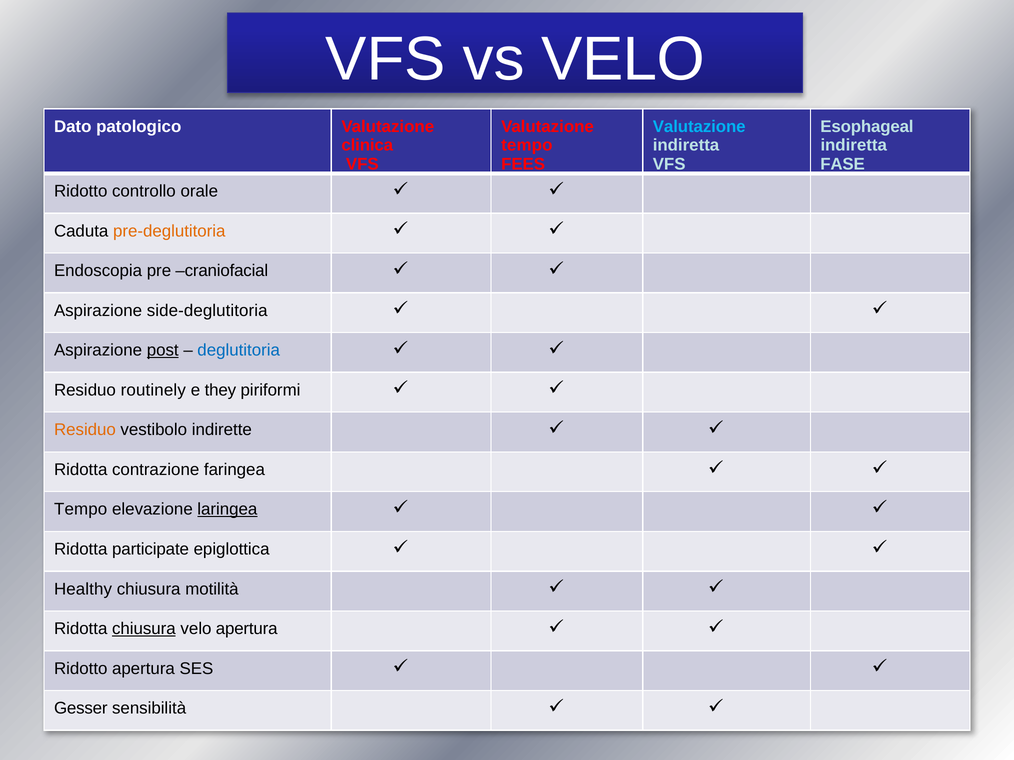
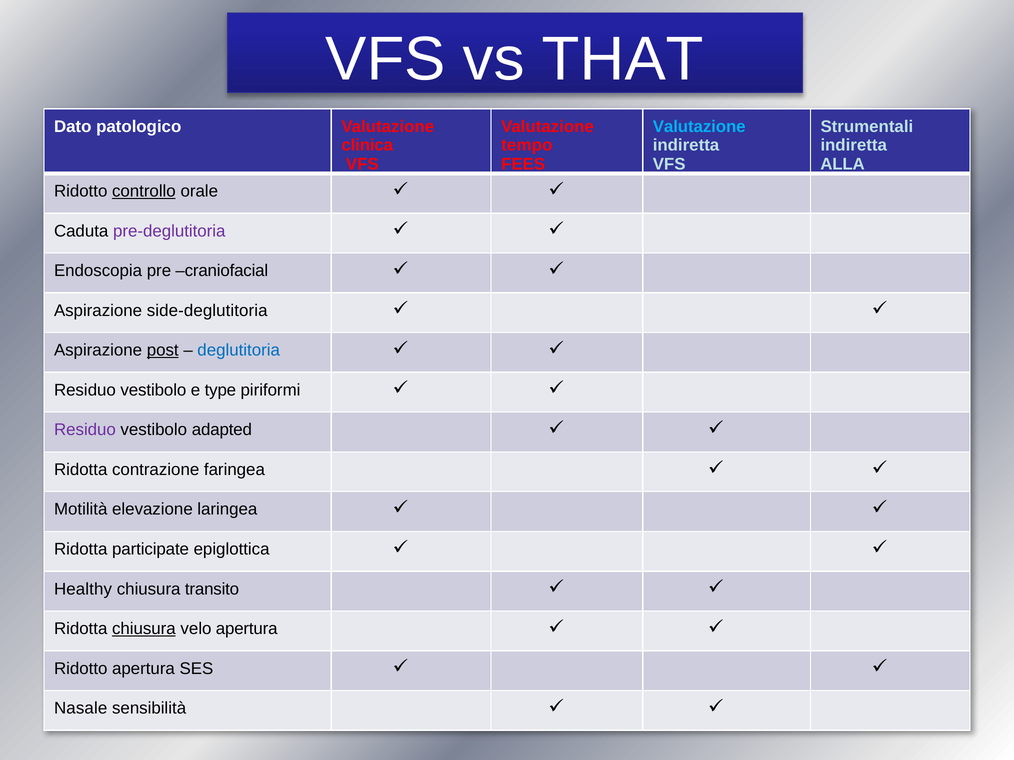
vs VELO: VELO -> THAT (623, 59)
Esophageal: Esophageal -> Strumentali (867, 127)
FASE: FASE -> ALLA (843, 164)
controllo underline: none -> present (144, 191)
pre-deglutitoria colour: orange -> purple (169, 231)
routinely: routinely -> vestibolo (153, 390)
they: they -> type (220, 390)
Residuo colour: orange -> purple (85, 430)
indirette: indirette -> adapted (222, 430)
Tempo: Tempo -> Motilità (81, 510)
laringea underline: present -> none (227, 510)
motilità: motilità -> transito (212, 589)
Gesser: Gesser -> Nasale (81, 709)
